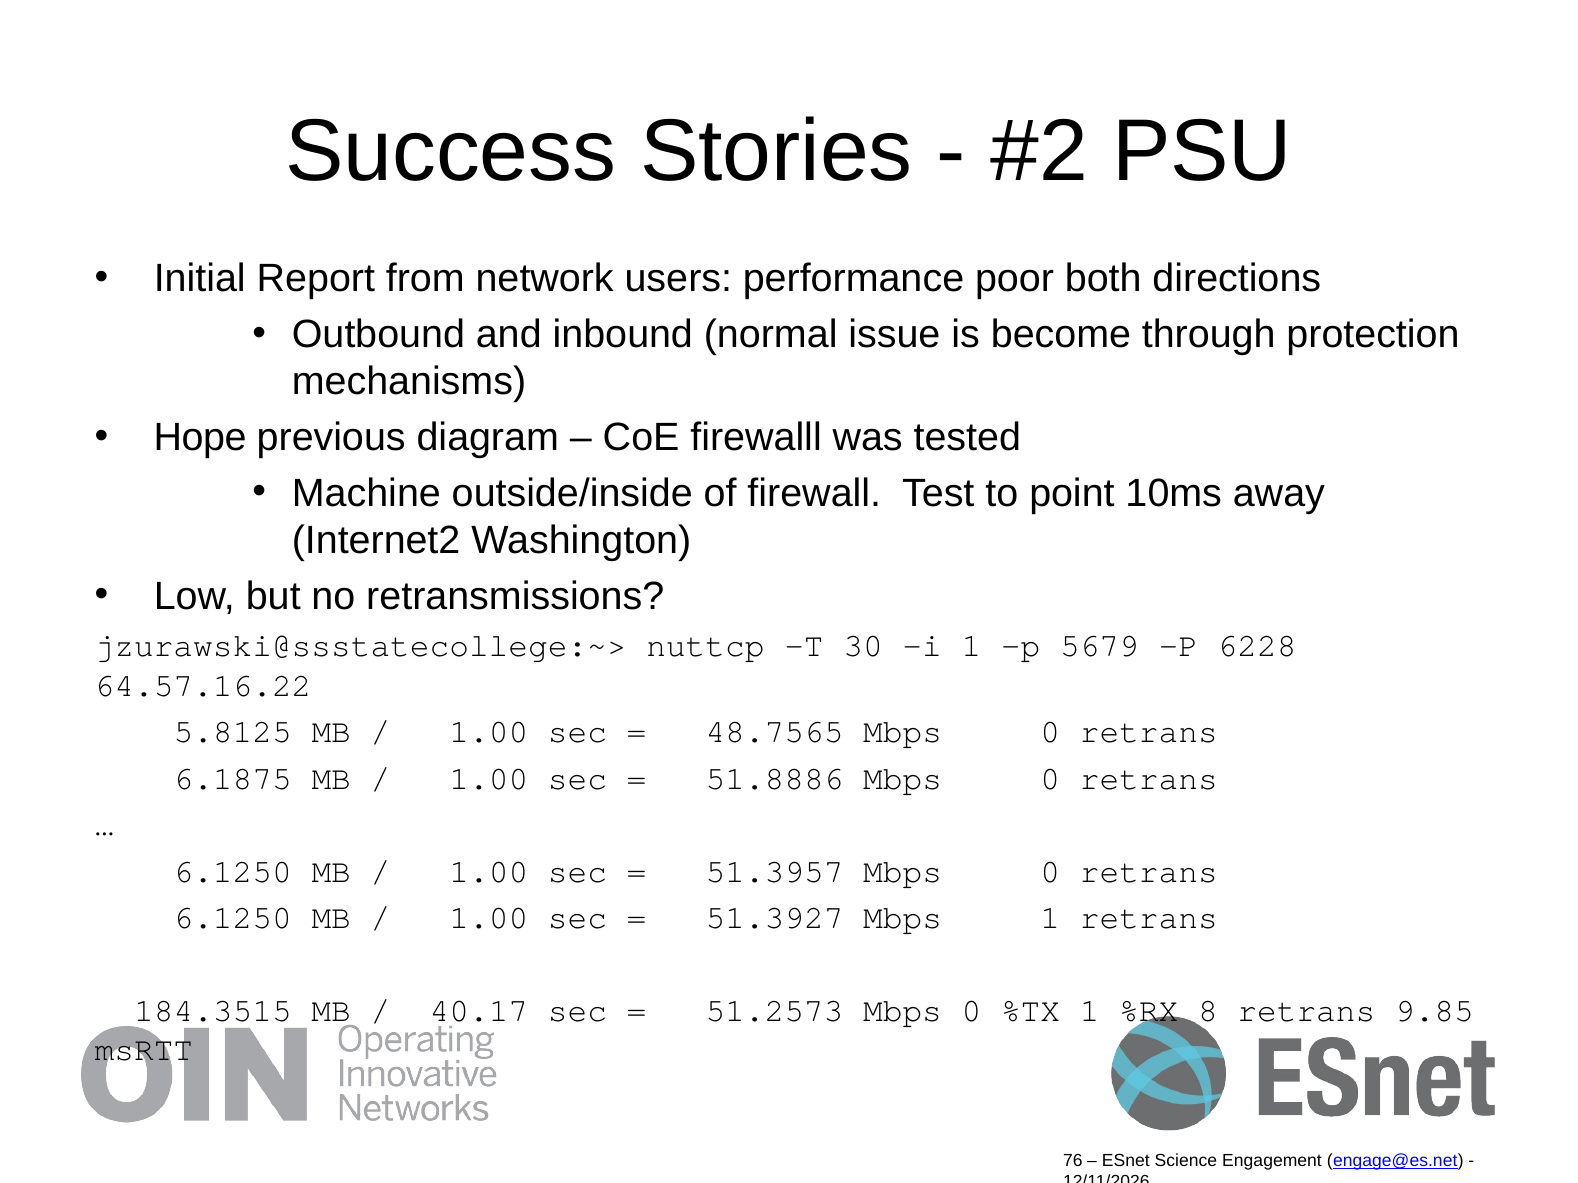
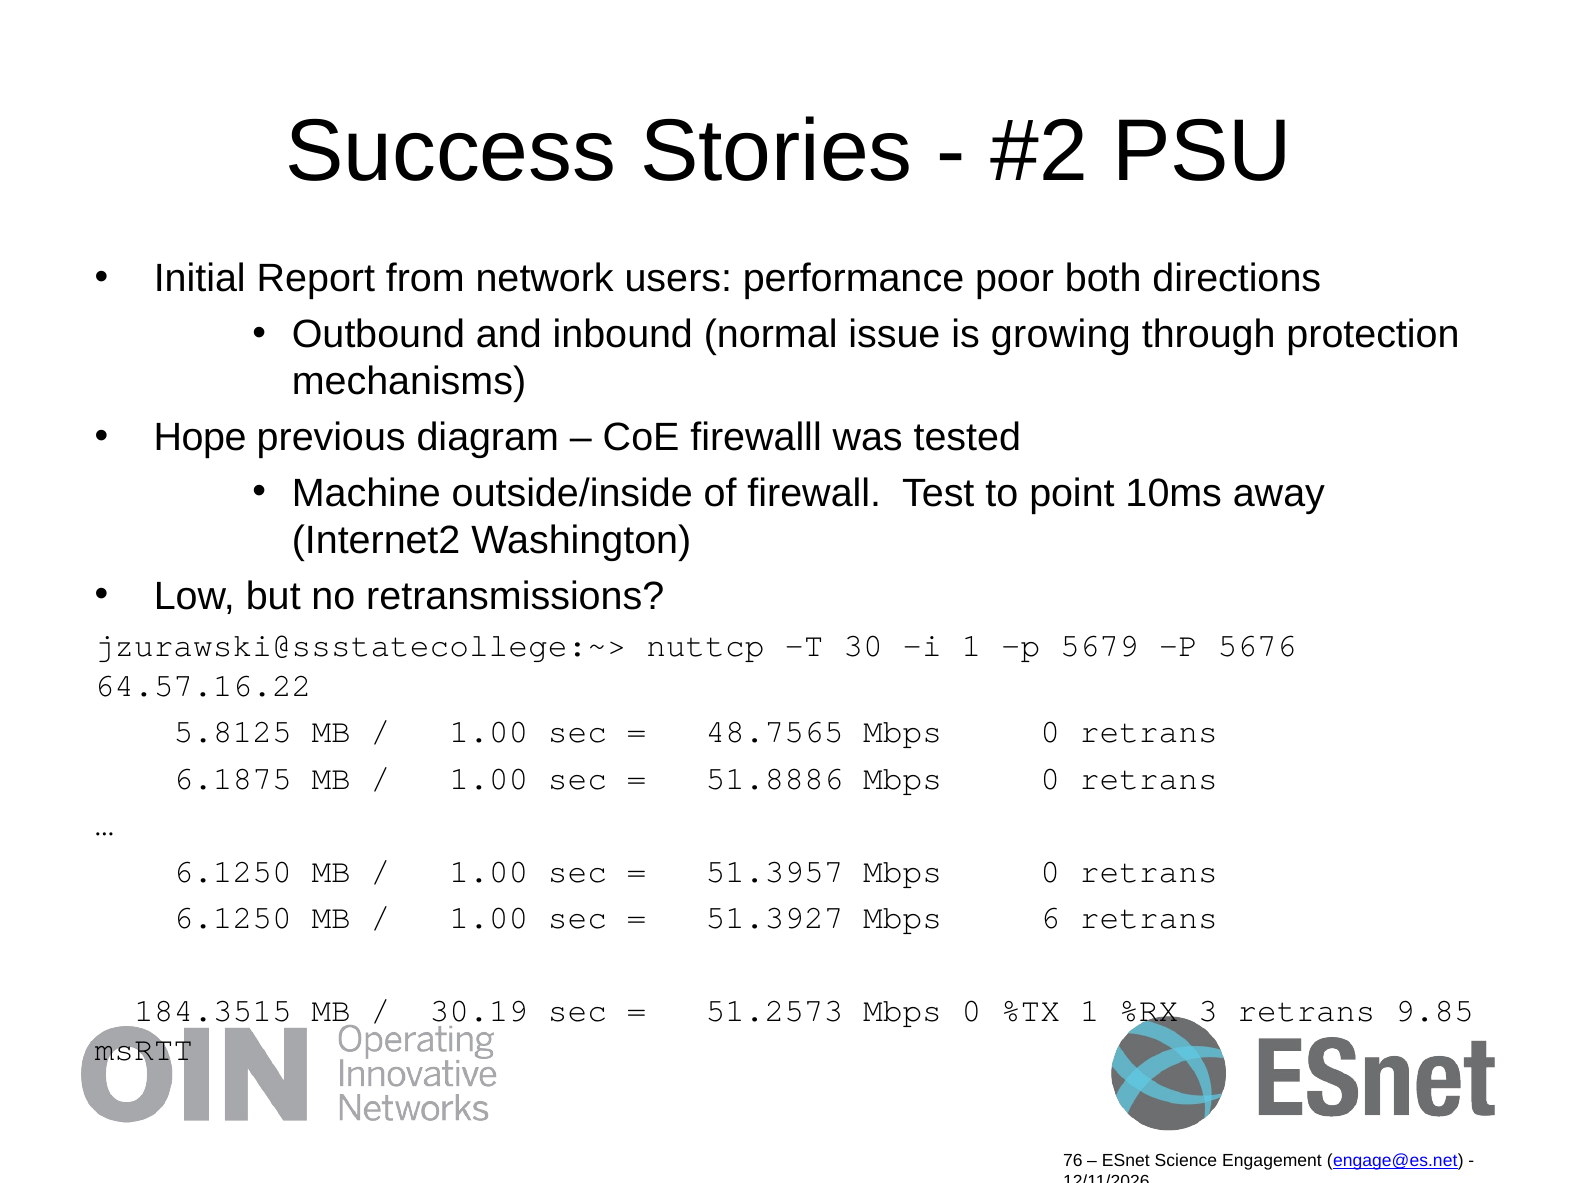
become: become -> growing (1061, 335)
6228: 6228 -> 5676 (1257, 646)
Mbps 1: 1 -> 6 (1050, 918)
40.17: 40.17 -> 30.19 (479, 1011)
8: 8 -> 3 (1208, 1011)
